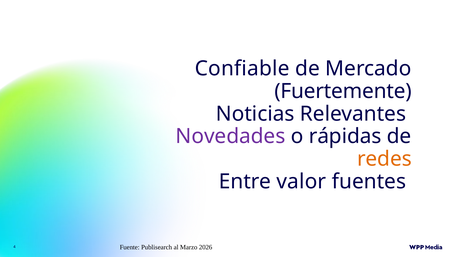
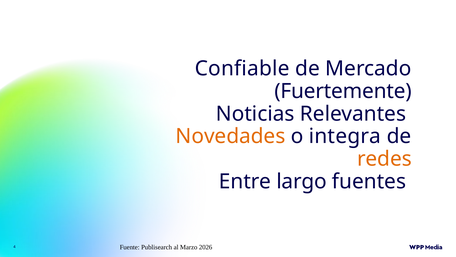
Novedades colour: purple -> orange (231, 136)
rápidas: rápidas -> integra (345, 136)
valor: valor -> largo (302, 181)
